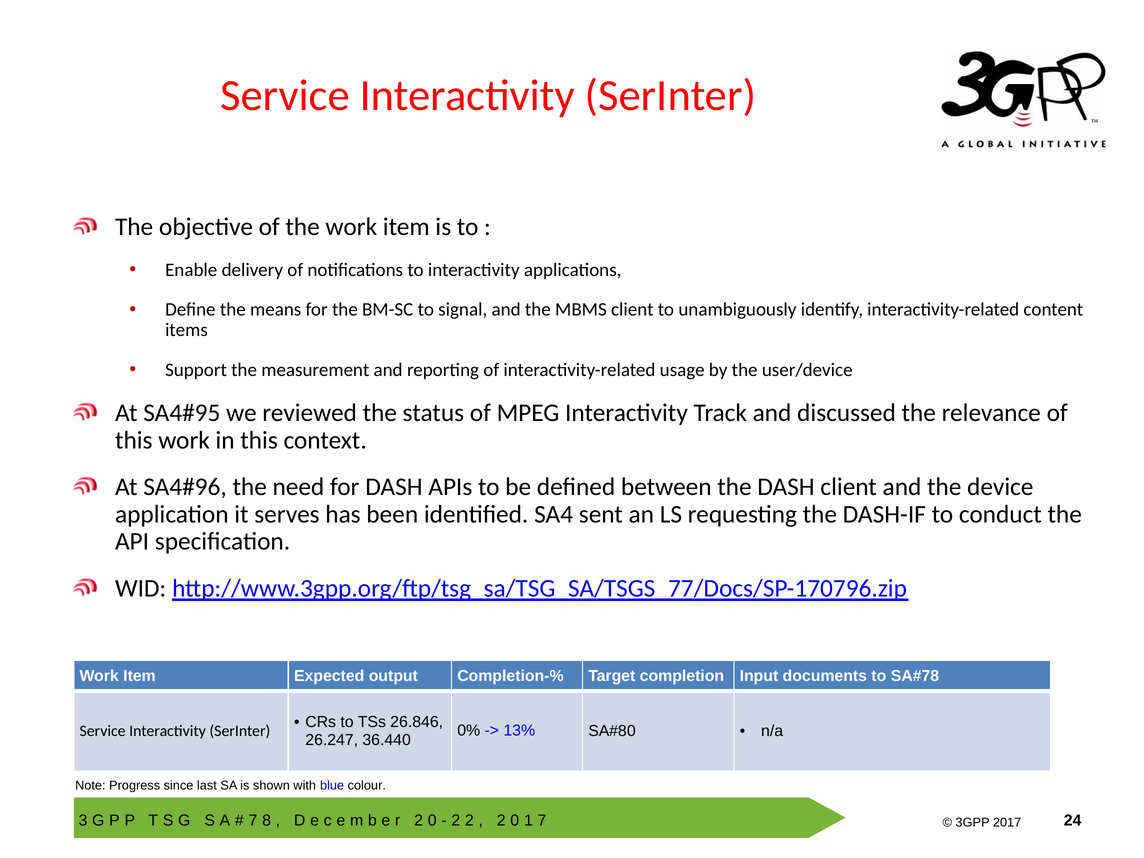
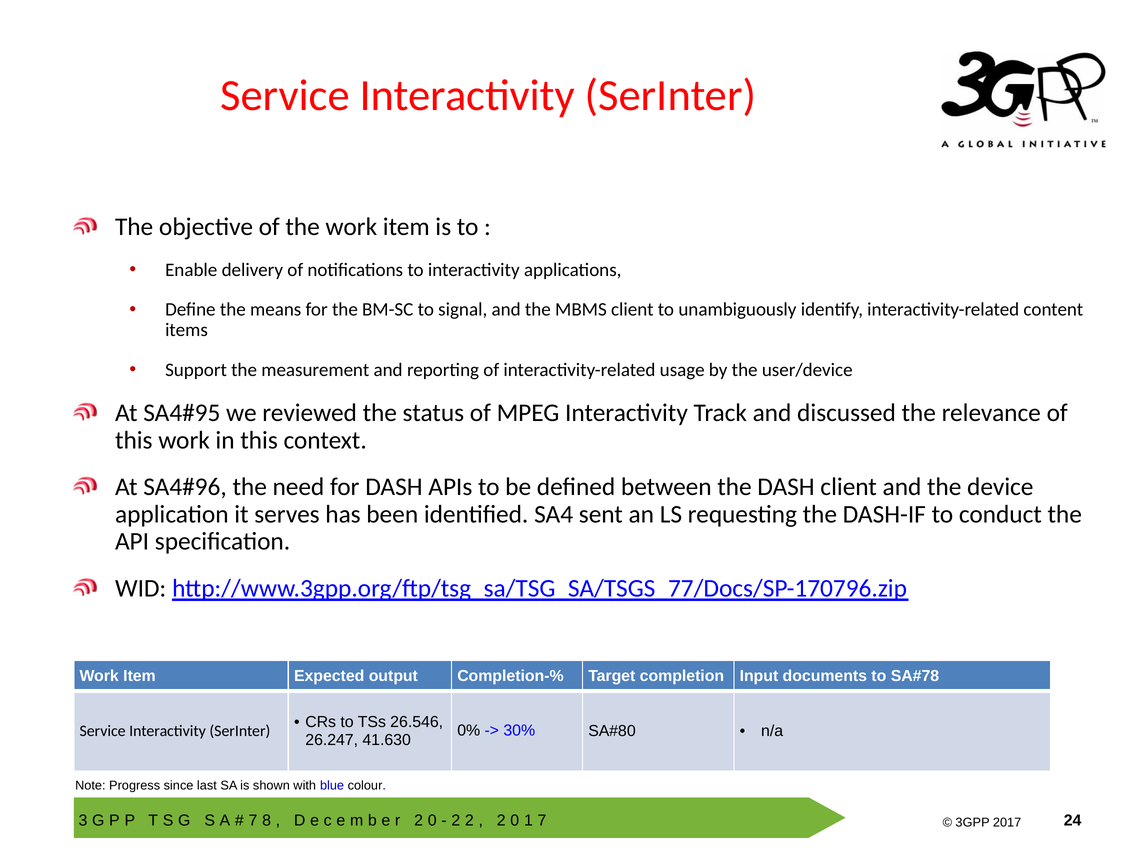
26.846: 26.846 -> 26.546 (417, 722)
13%: 13% -> 30% (519, 730)
36.440: 36.440 -> 41.630 (387, 740)
